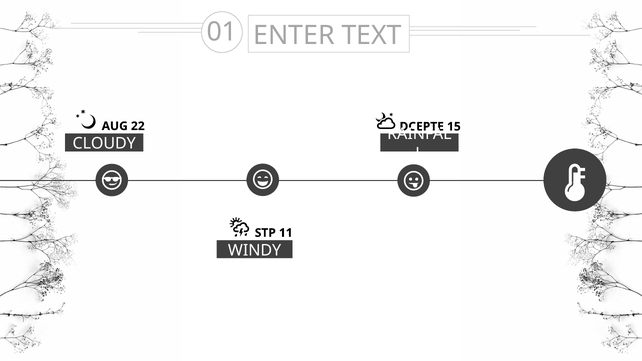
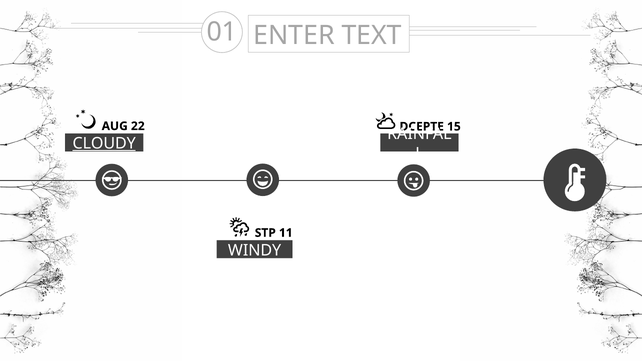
CLOUDY underline: none -> present (104, 144)
